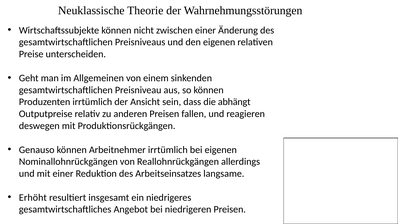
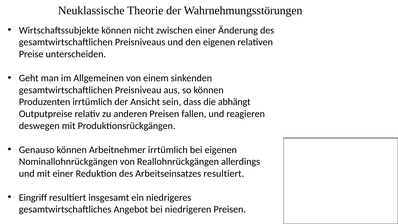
Arbeitseinsatzes langsame: langsame -> resultiert (224, 174)
Erhöht: Erhöht -> Eingriff (33, 197)
